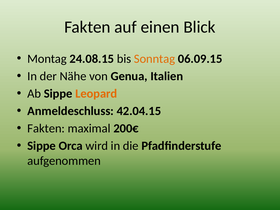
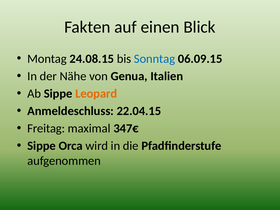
Sonntag colour: orange -> blue (155, 59)
42.04.15: 42.04.15 -> 22.04.15 (139, 111)
Fakten: Fakten -> Freitag (46, 128)
200€: 200€ -> 347€ (126, 128)
